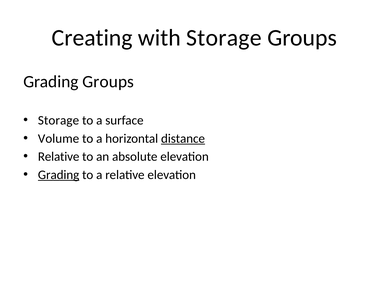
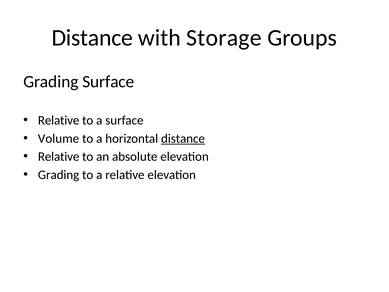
Creating: Creating -> Distance (92, 38)
Grading Groups: Groups -> Surface (108, 82)
Storage: Storage -> Relative (59, 120)
Grading underline: present -> none (59, 175)
